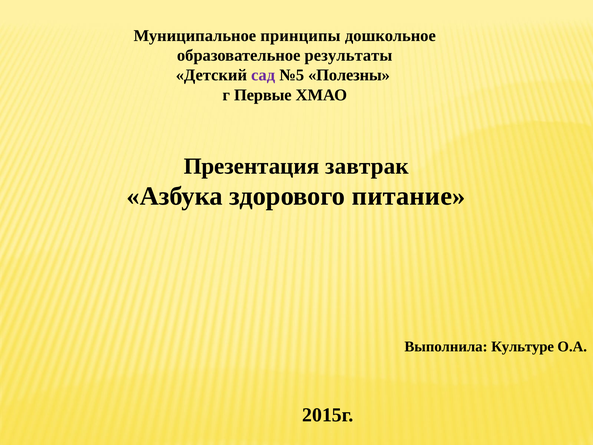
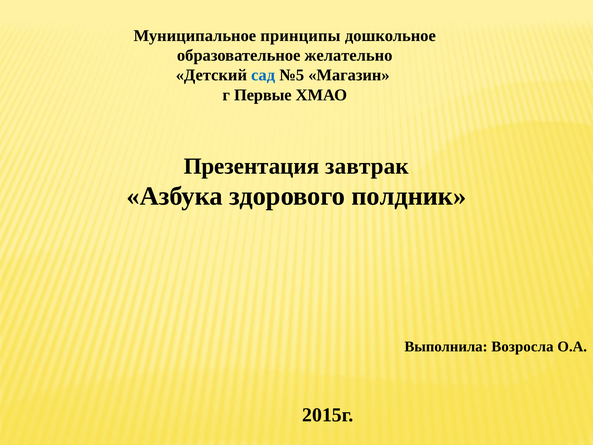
результаты: результаты -> желательно (348, 55)
сад colour: purple -> blue (263, 75)
Полезны: Полезны -> Магазин (349, 75)
питание: питание -> полдник (409, 196)
Культуре: Культуре -> Возросла (522, 346)
